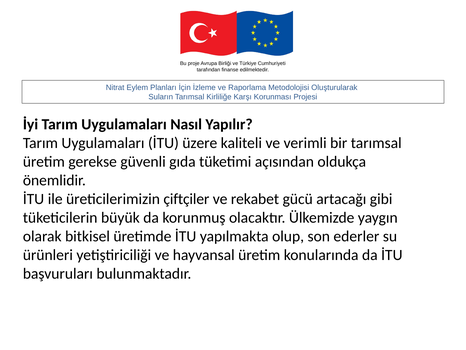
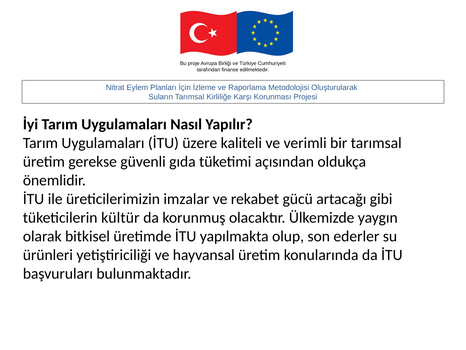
çiftçiler: çiftçiler -> imzalar (186, 199)
büyük: büyük -> kültür (120, 217)
